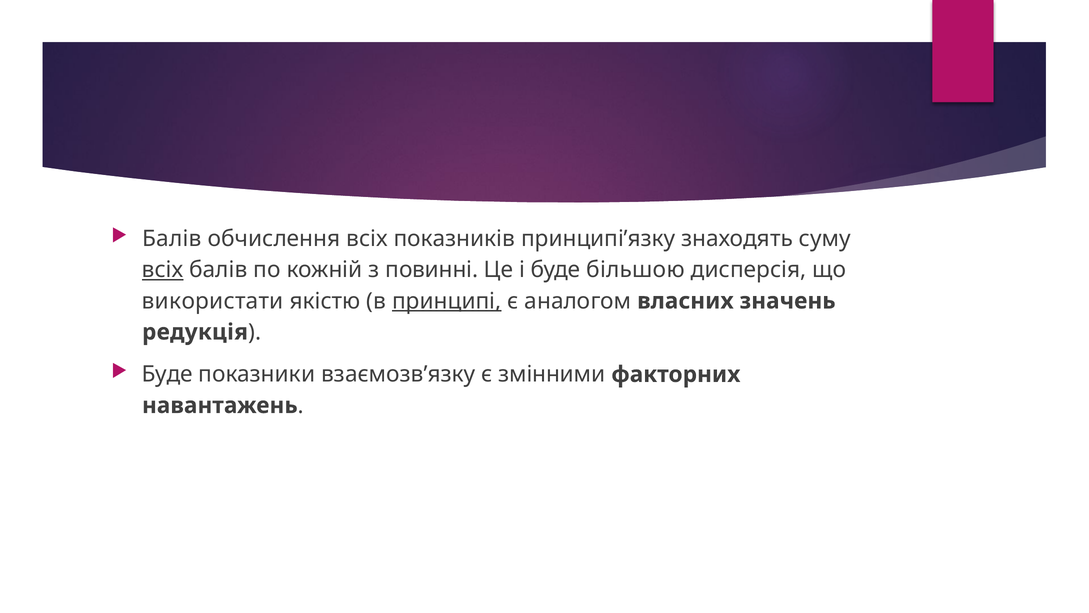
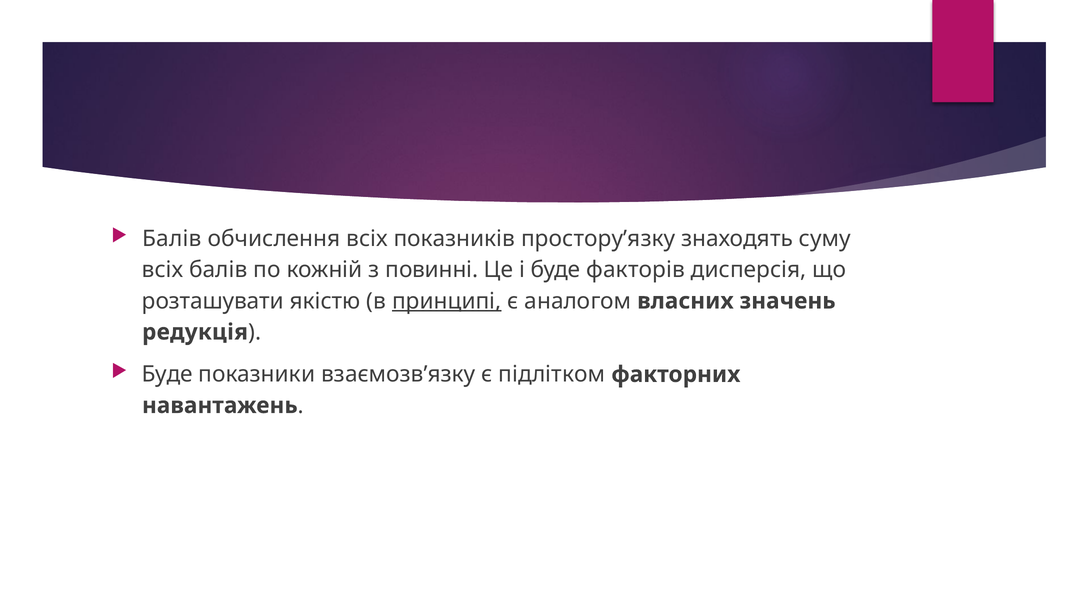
принципі’язку: принципі’язку -> простору’язку (598, 239)
всіх underline: present -> none (163, 270)
більшою: більшою -> факторів (636, 270)
використати: використати -> розташувати (213, 301)
змінними: змінними -> підлітком (552, 374)
